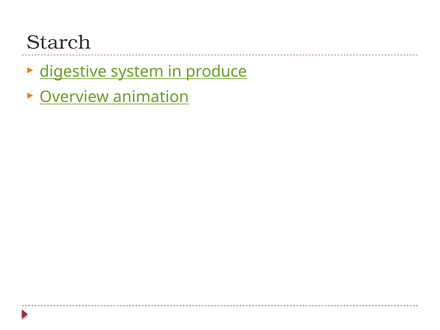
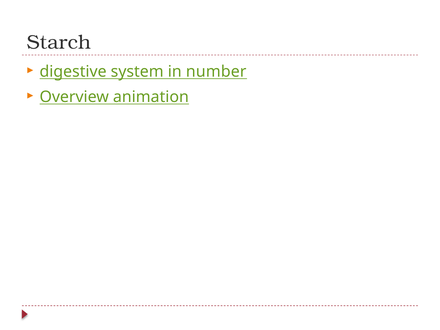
produce: produce -> number (216, 71)
